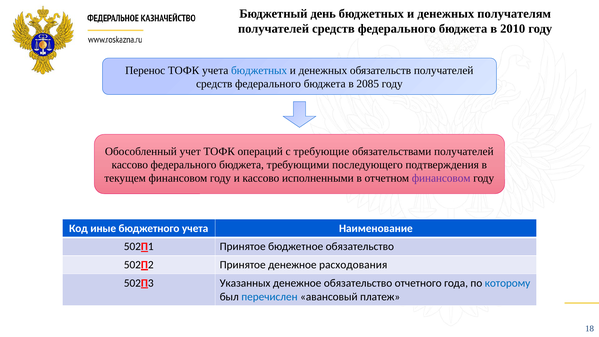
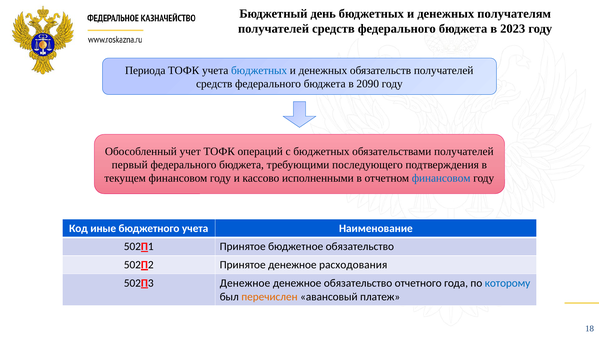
2010: 2010 -> 2023 (513, 29)
Перенос: Перенос -> Периода (145, 70)
2085: 2085 -> 2090 (368, 84)
с требующие: требующие -> бюджетных (321, 151)
кассово: кассово -> первый (130, 165)
финансовом colour: purple -> blue (441, 178)
502П3 Указанных: Указанных -> Денежное (245, 283)
перечислен colour: blue -> orange (269, 297)
